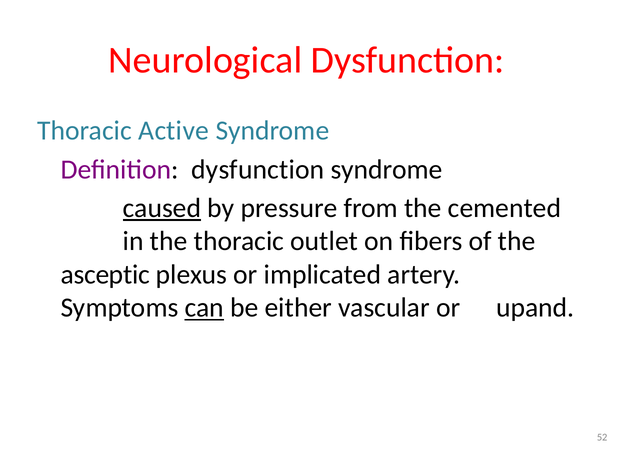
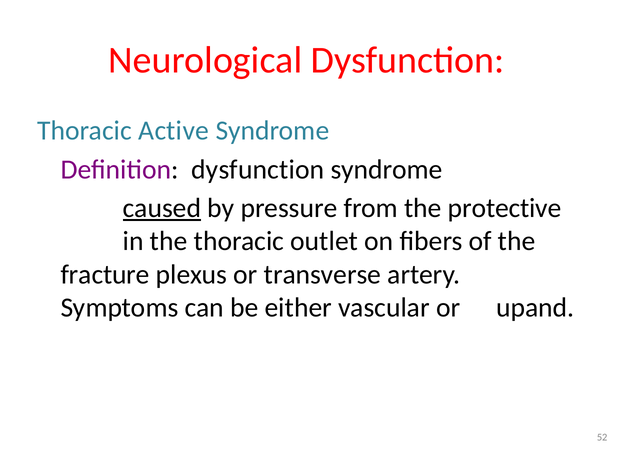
cemented: cemented -> protective (505, 208)
asceptic: asceptic -> fracture (105, 274)
implicated: implicated -> transverse (323, 274)
can underline: present -> none (204, 307)
